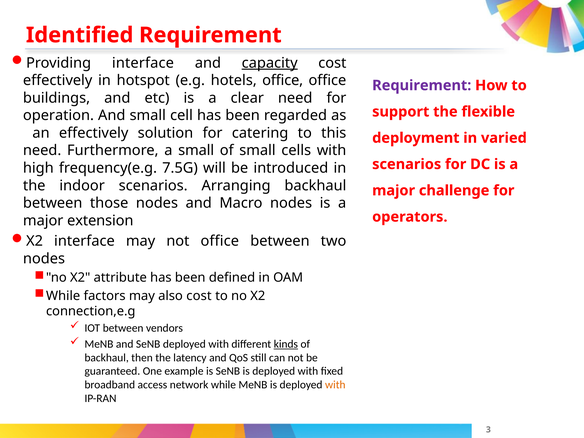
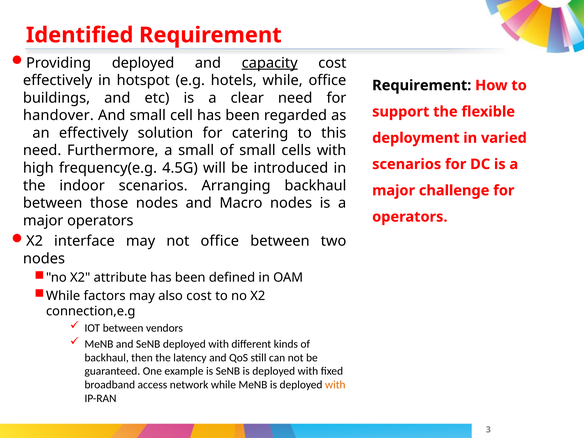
Providing interface: interface -> deployed (143, 63)
hotels office: office -> while (283, 80)
Requirement colour: purple -> black (422, 85)
operation: operation -> handover (58, 115)
7.5G: 7.5G -> 4.5G (180, 168)
major extension: extension -> operators (100, 221)
kinds underline: present -> none (286, 344)
